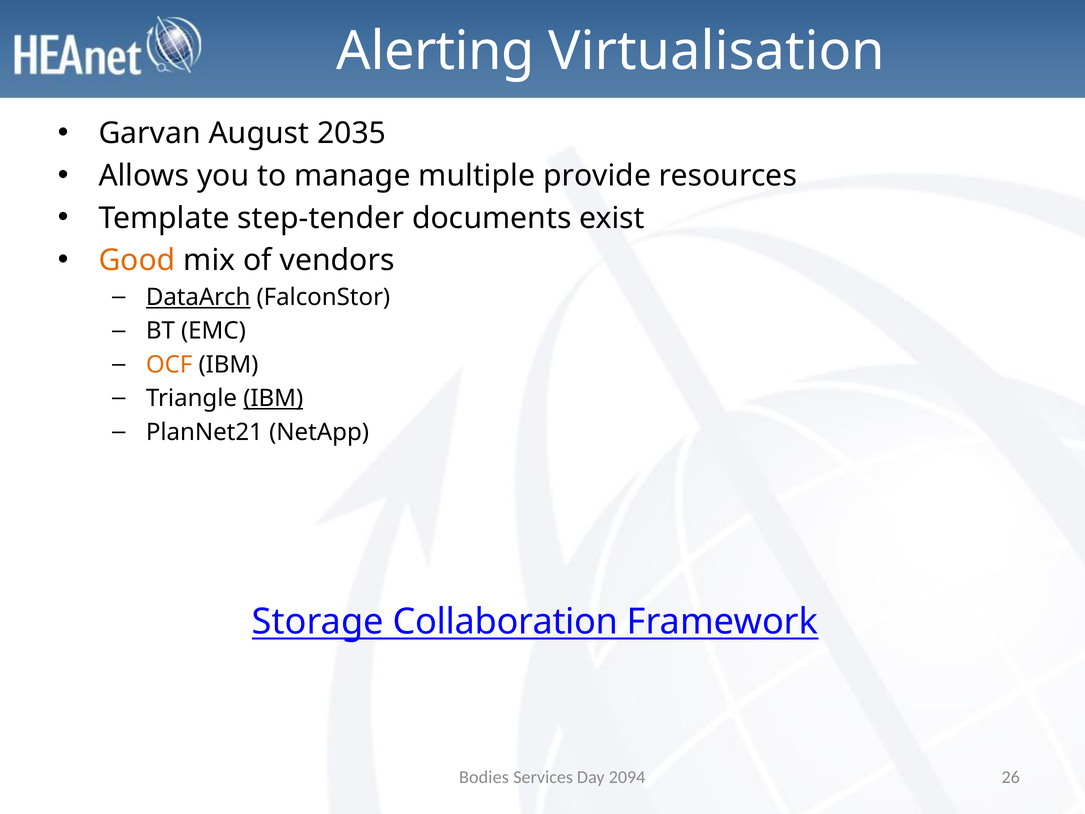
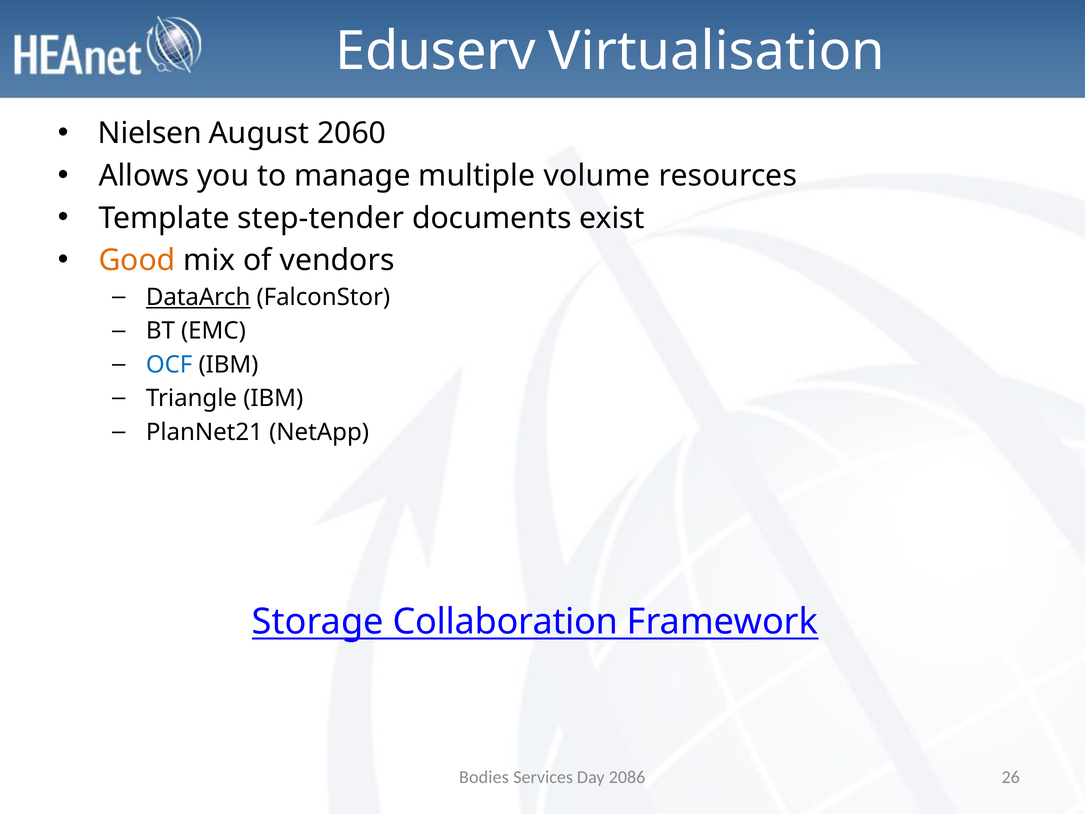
Alerting: Alerting -> Eduserv (436, 51)
Garvan: Garvan -> Nielsen (150, 133)
2035: 2035 -> 2060 (352, 133)
provide: provide -> volume (597, 176)
OCF colour: orange -> blue (169, 365)
IBM underline: present -> none (273, 398)
2094: 2094 -> 2086 (627, 777)
